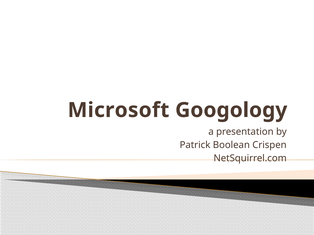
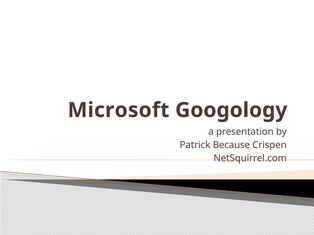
Boolean: Boolean -> Because (231, 145)
